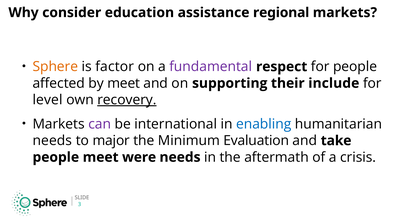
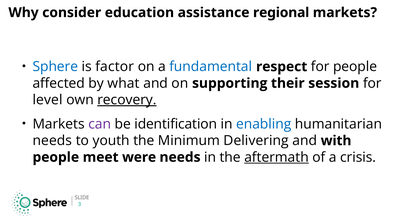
Sphere colour: orange -> blue (55, 67)
fundamental colour: purple -> blue (211, 67)
by meet: meet -> what (124, 83)
include: include -> session (334, 83)
international: international -> identification (176, 124)
major: major -> youth (111, 141)
Evaluation: Evaluation -> Delivering (256, 141)
take: take -> with (336, 141)
aftermath underline: none -> present (277, 157)
